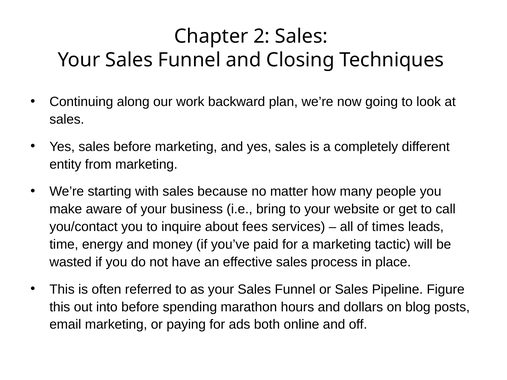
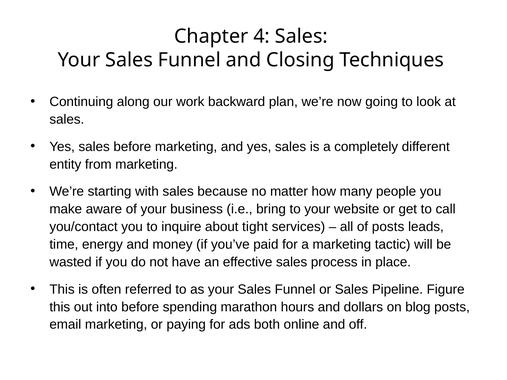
2: 2 -> 4 (262, 36)
fees: fees -> tight (255, 227)
of times: times -> posts (388, 227)
